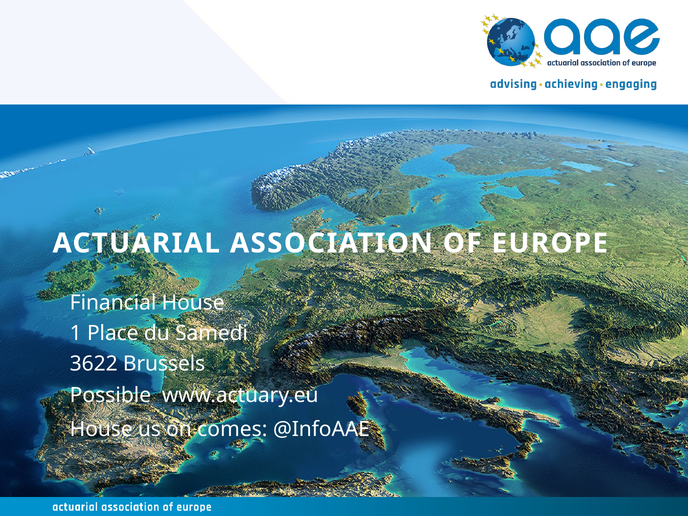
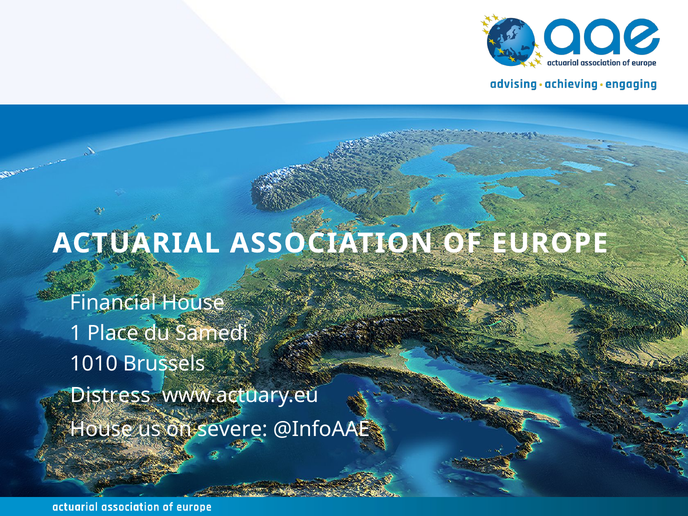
3622: 3622 -> 1010 (94, 364)
Possible: Possible -> Distress (110, 395)
comes: comes -> severe (232, 429)
